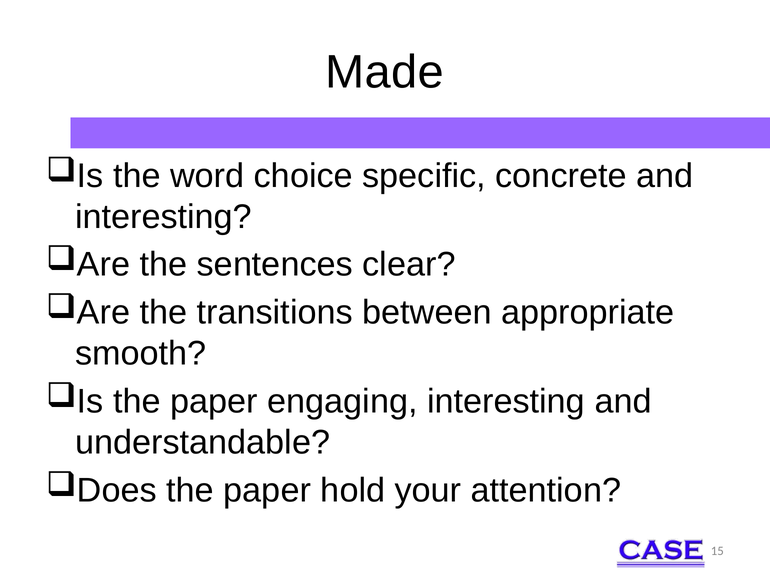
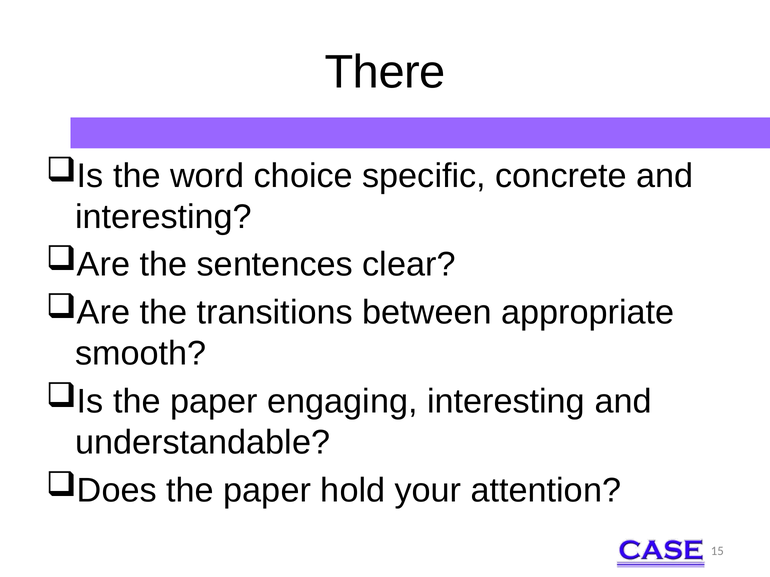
Made: Made -> There (385, 72)
